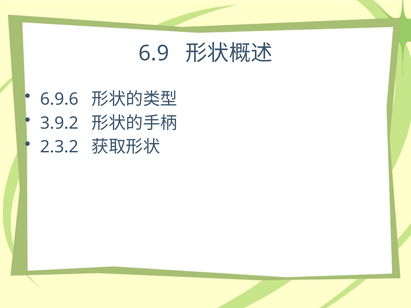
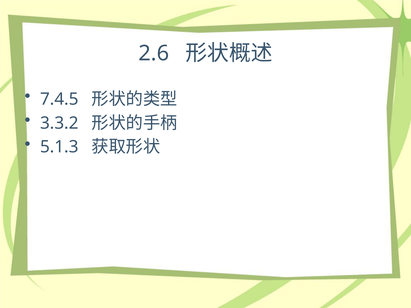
6.9: 6.9 -> 2.6 (154, 53)
6.9.6: 6.9.6 -> 7.4.5 (59, 99)
3.9.2: 3.9.2 -> 3.3.2 (59, 123)
2.3.2: 2.3.2 -> 5.1.3 (59, 147)
